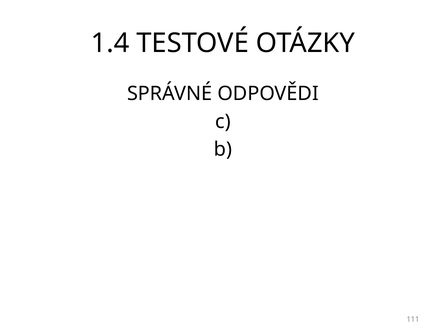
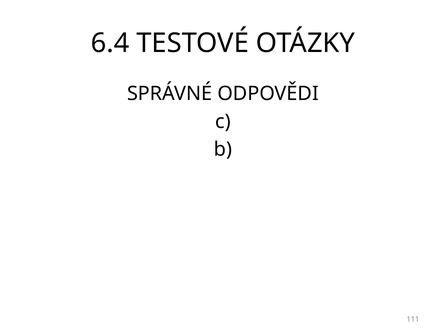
1.4: 1.4 -> 6.4 (110, 43)
